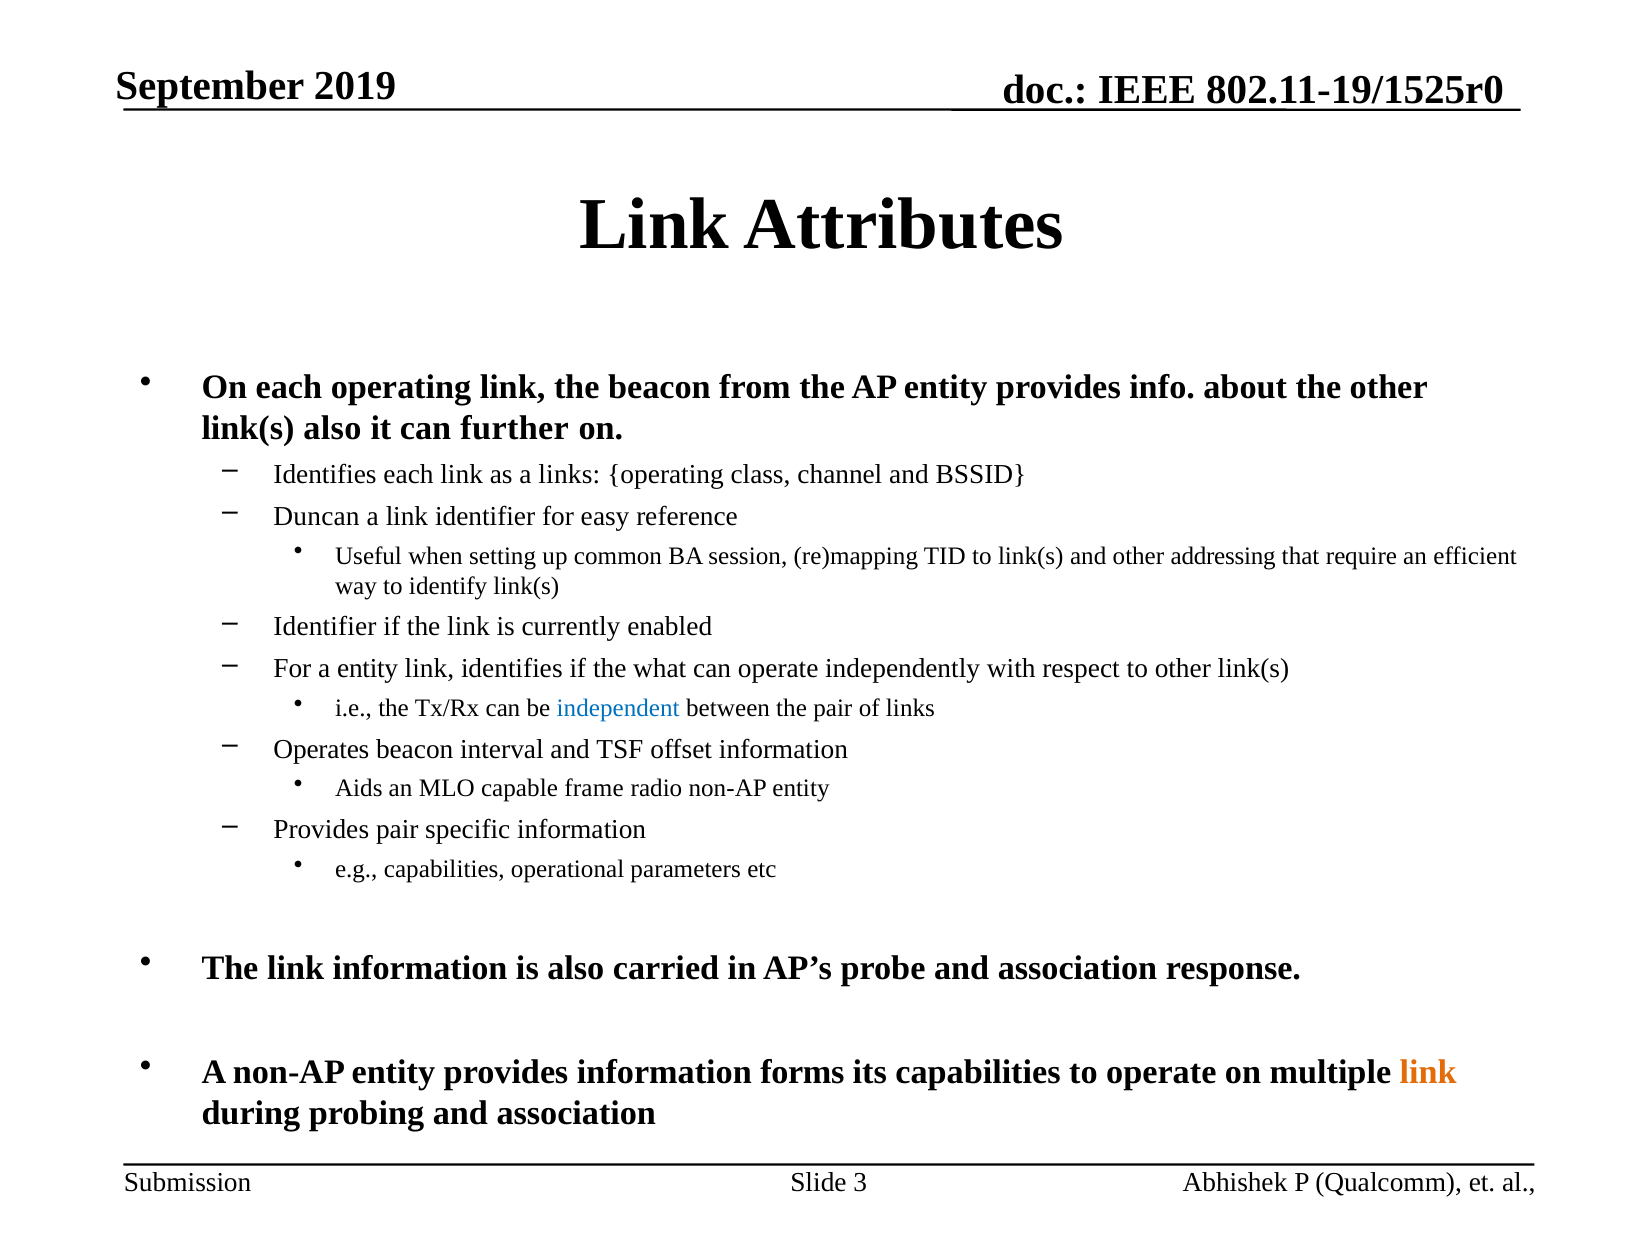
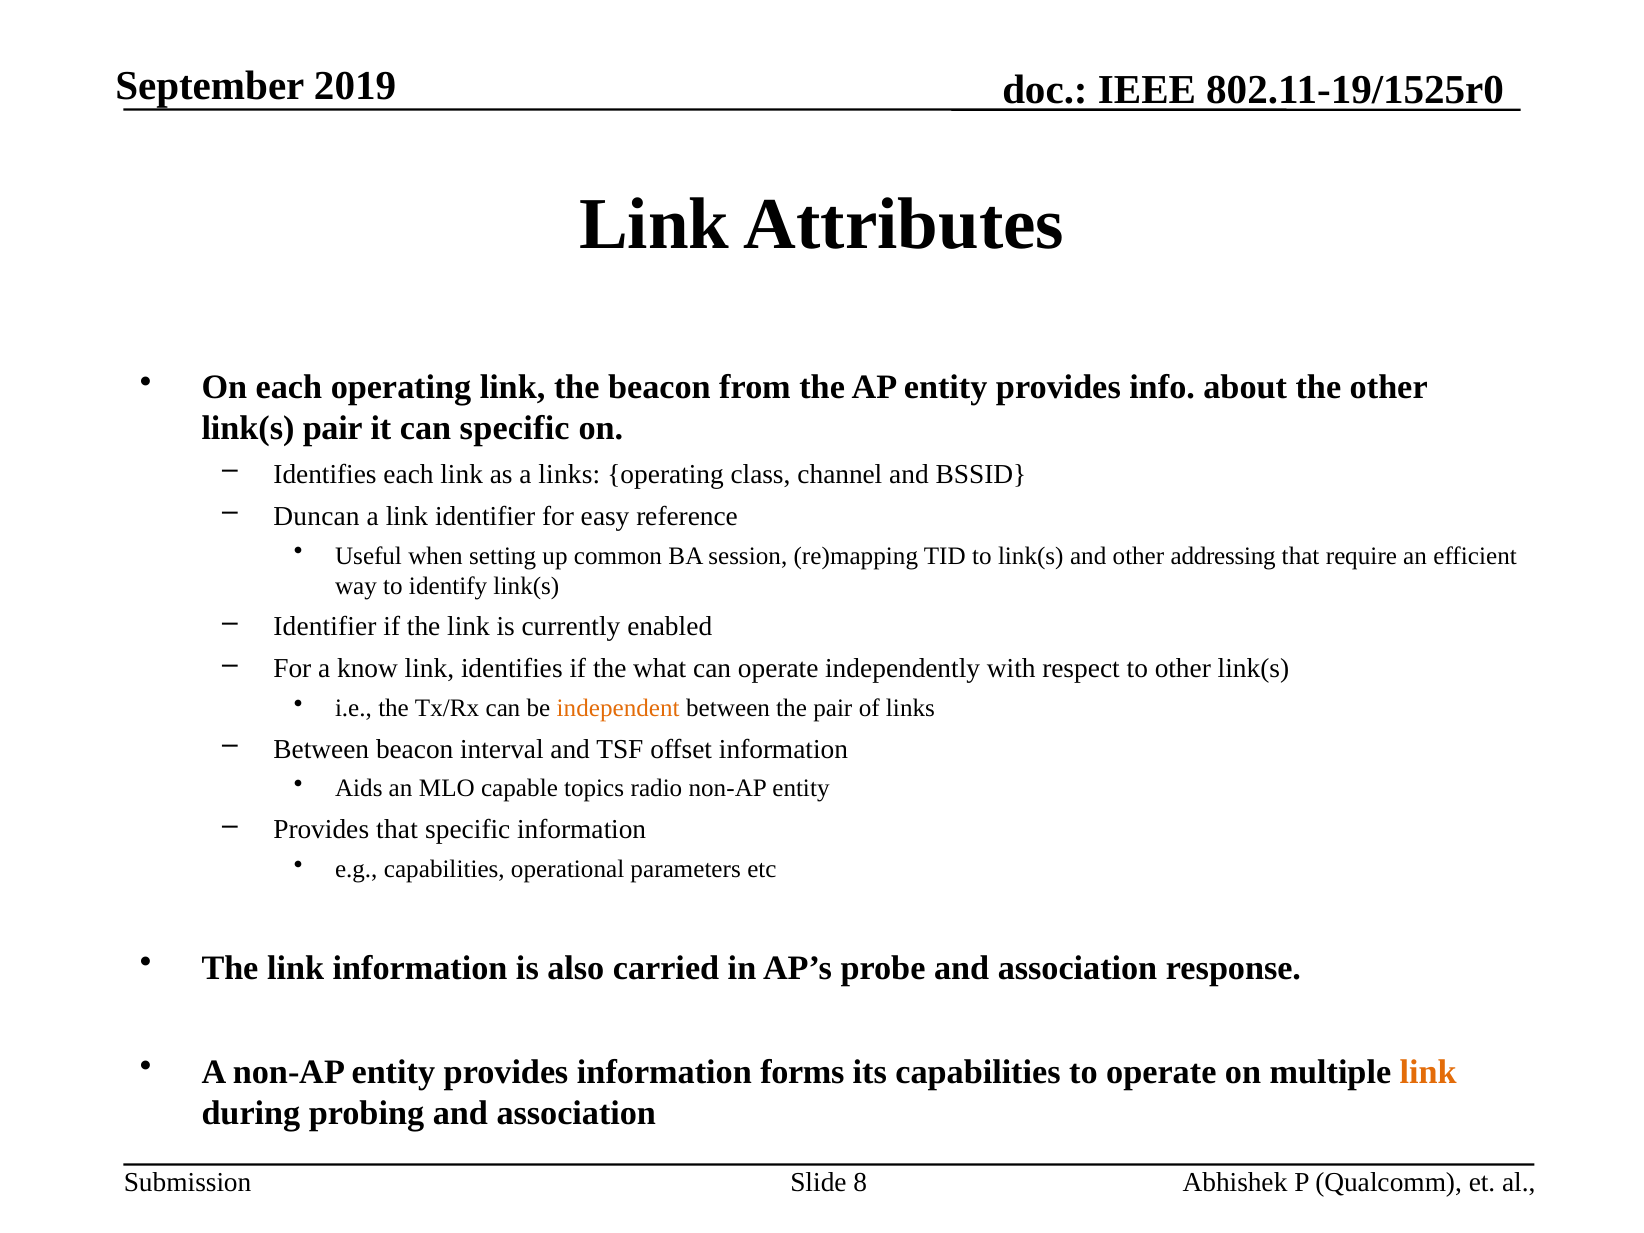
link(s also: also -> pair (333, 429)
can further: further -> specific (515, 429)
a entity: entity -> know (368, 669)
independent colour: blue -> orange (618, 708)
Operates: Operates -> Between (321, 749)
frame: frame -> topics (594, 789)
Provides pair: pair -> that (397, 829)
3: 3 -> 8 (860, 1183)
